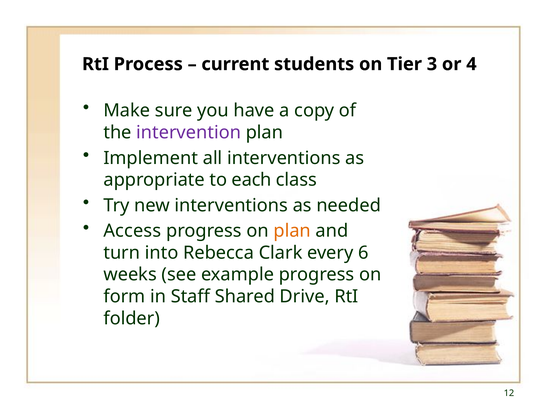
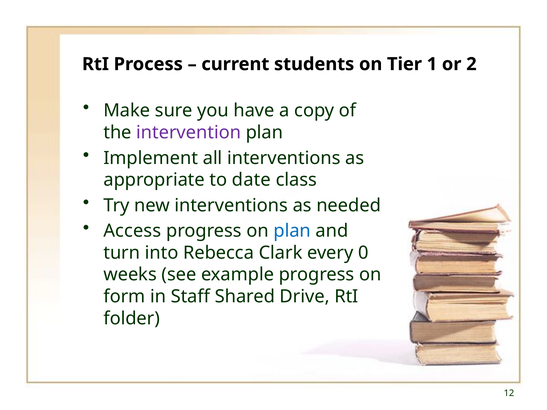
3: 3 -> 1 (432, 64)
4: 4 -> 2 (471, 64)
each: each -> date (251, 180)
plan colour: orange -> blue (292, 231)
6: 6 -> 0 (363, 253)
